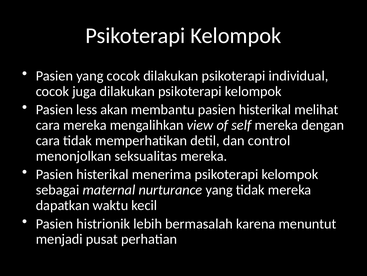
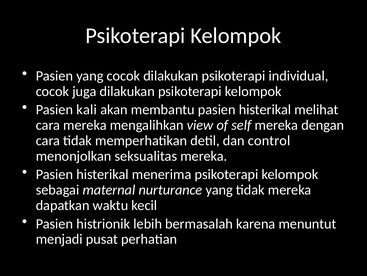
less: less -> kali (87, 109)
